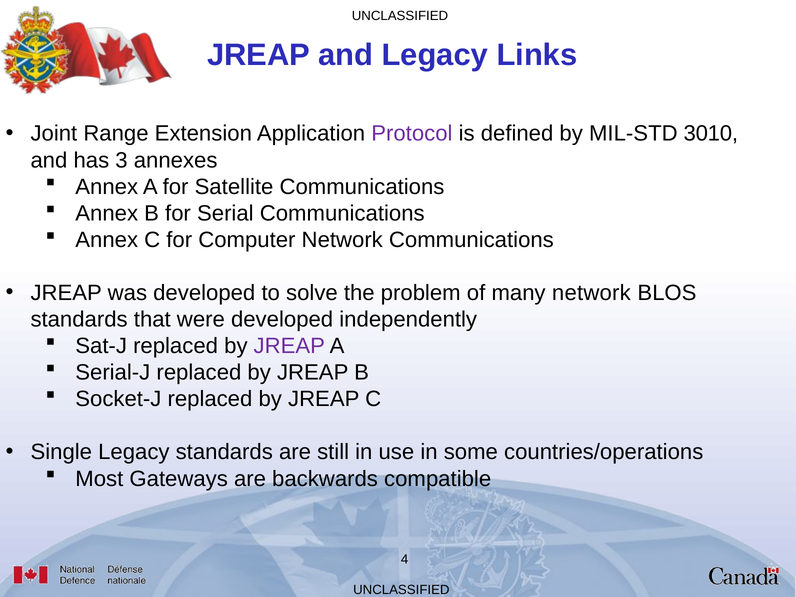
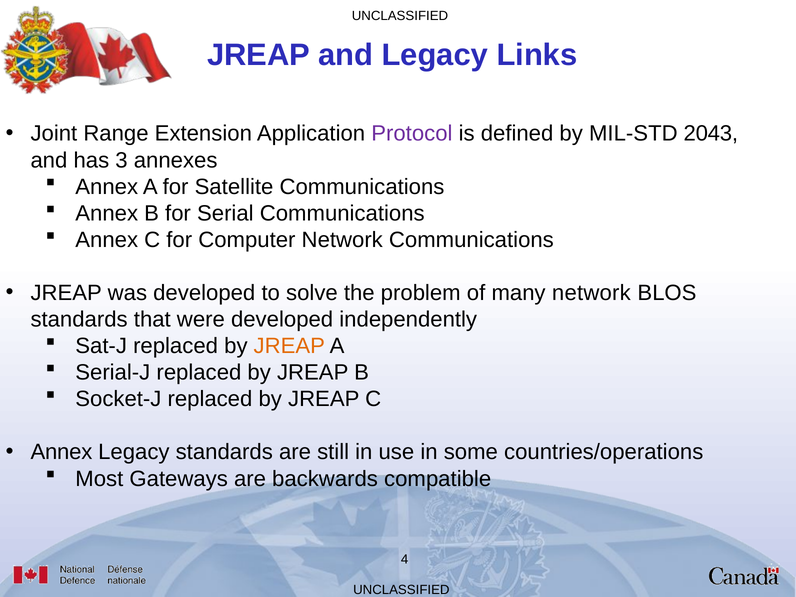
3010: 3010 -> 2043 (711, 134)
JREAP colour: purple -> orange (289, 346)
Single: Single -> Annex (61, 452)
